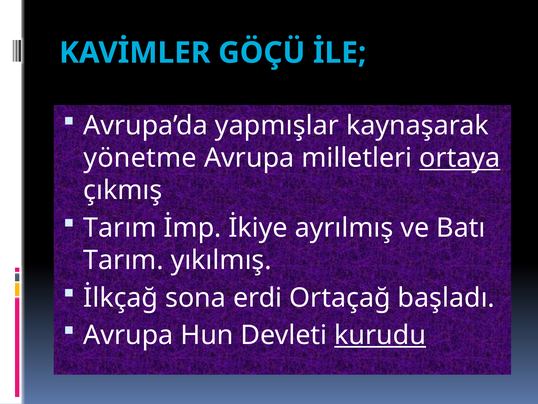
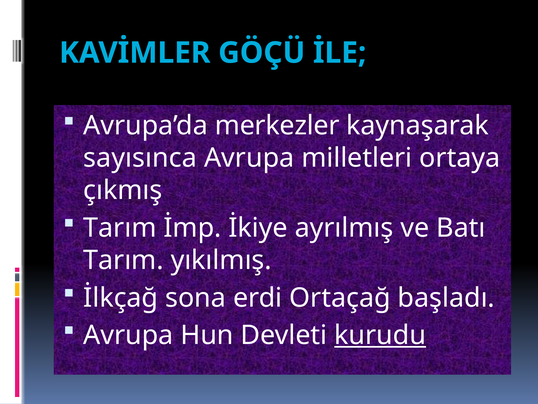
yapmışlar: yapmışlar -> merkezler (277, 126)
yönetme: yönetme -> sayısınca (140, 158)
ortaya underline: present -> none (460, 158)
